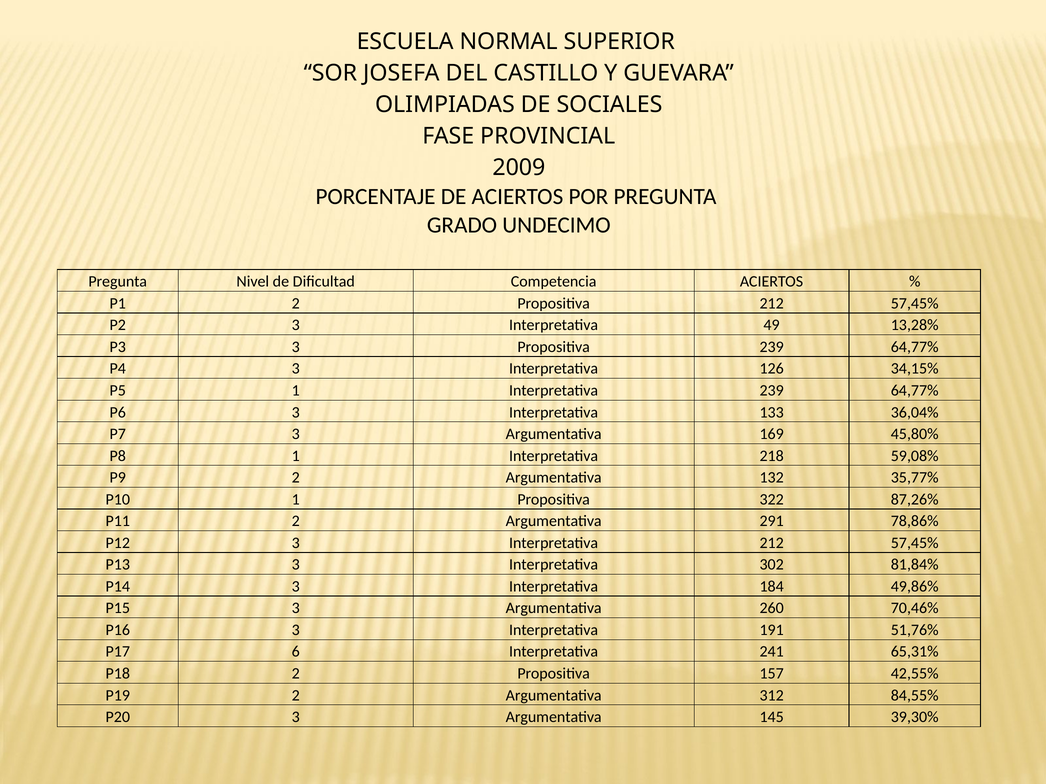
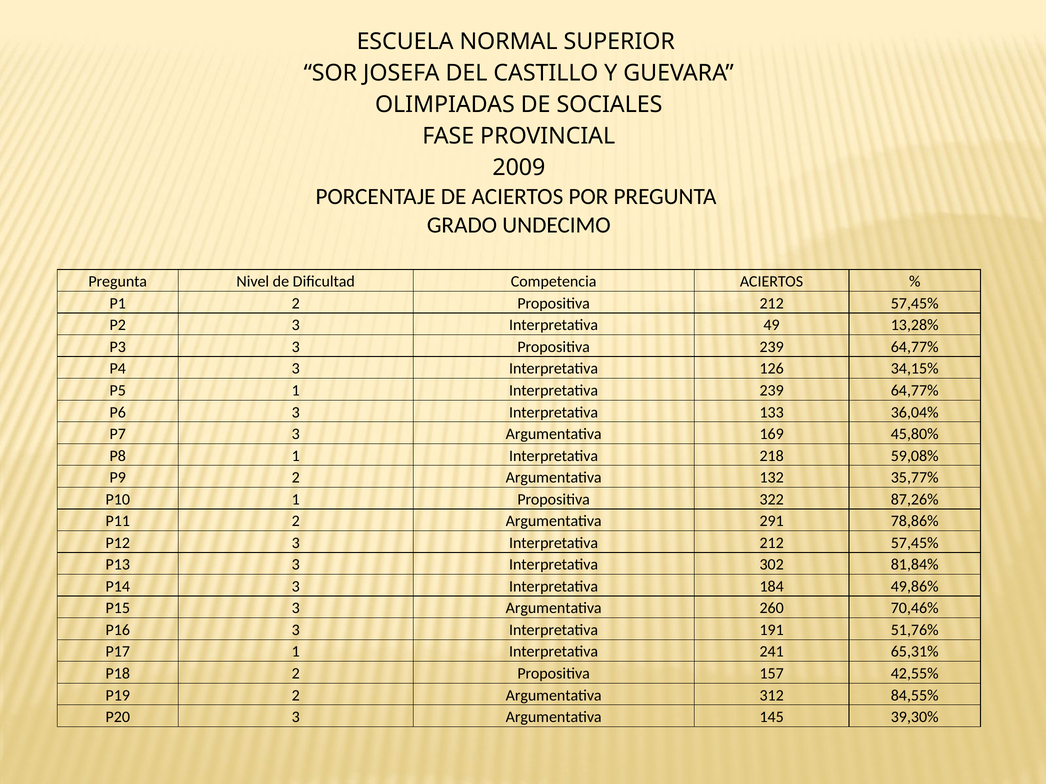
P17 6: 6 -> 1 (296, 652)
